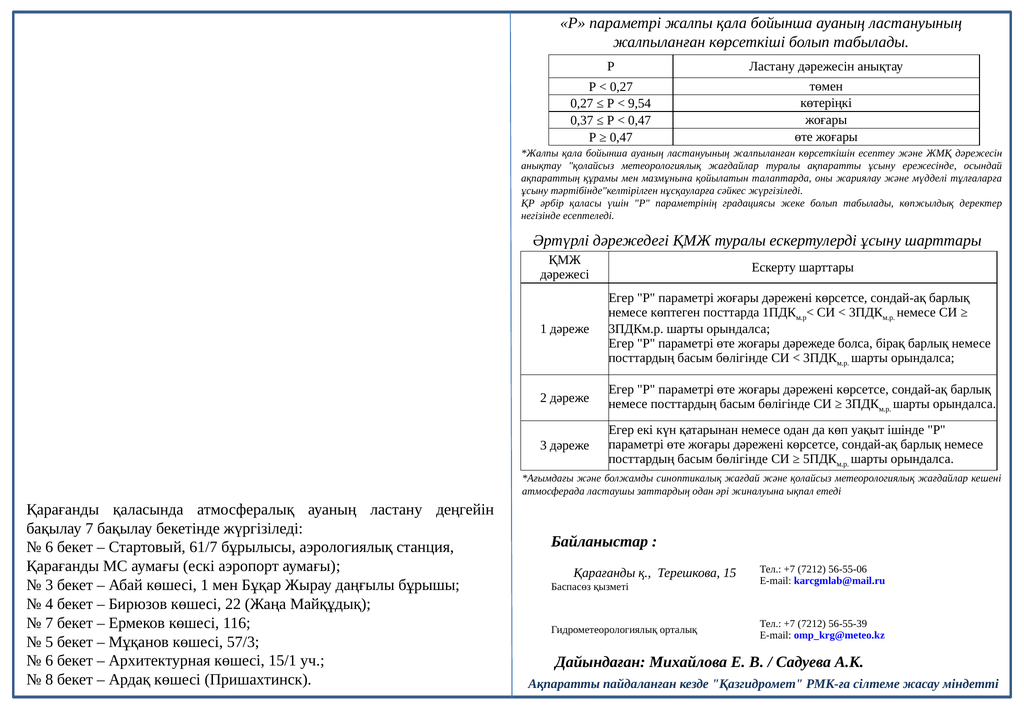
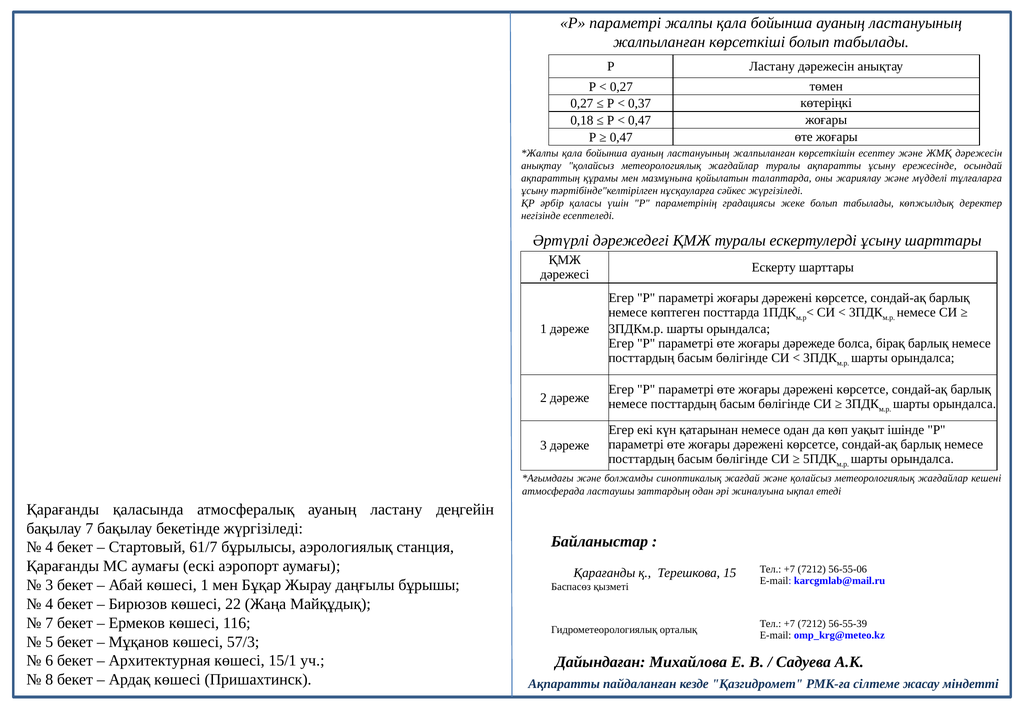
9,54: 9,54 -> 0,37 (640, 104)
0,37: 0,37 -> 0,18 (582, 121)
6: 6 -> 4 (49, 547)
